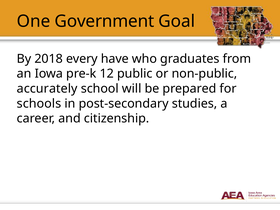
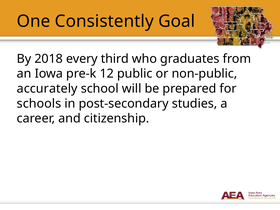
Government: Government -> Consistently (104, 21)
have: have -> third (115, 59)
